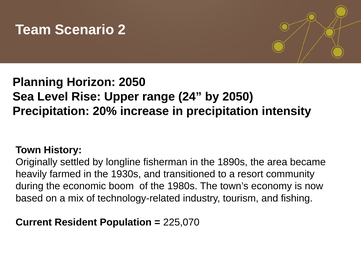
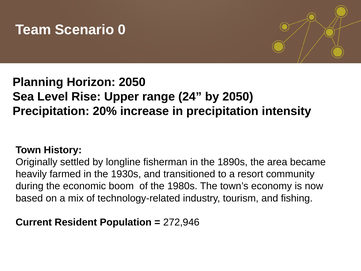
2: 2 -> 0 (122, 30)
225,070: 225,070 -> 272,946 (181, 222)
